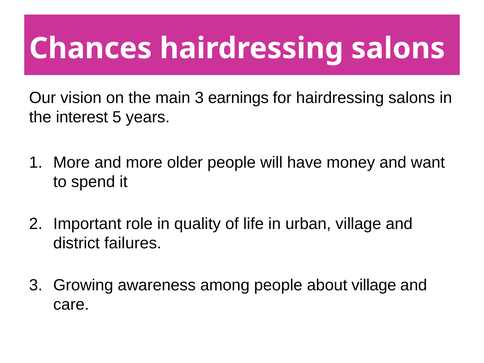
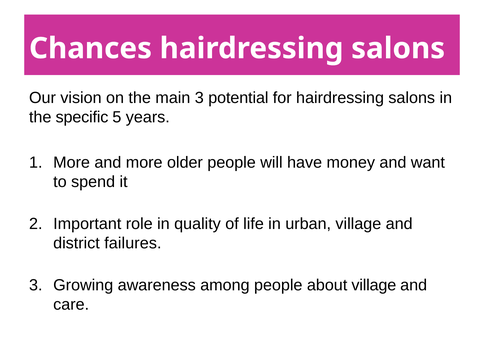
earnings: earnings -> potential (238, 98)
interest: interest -> specific (82, 117)
